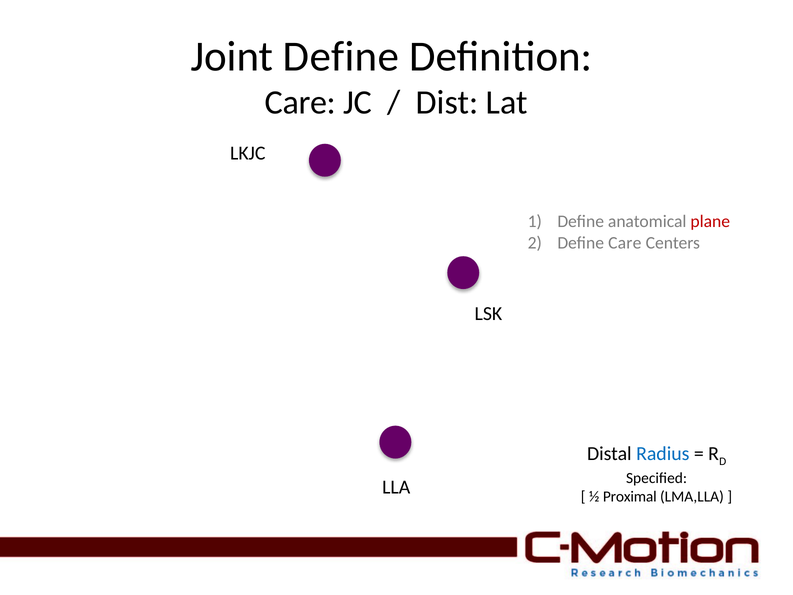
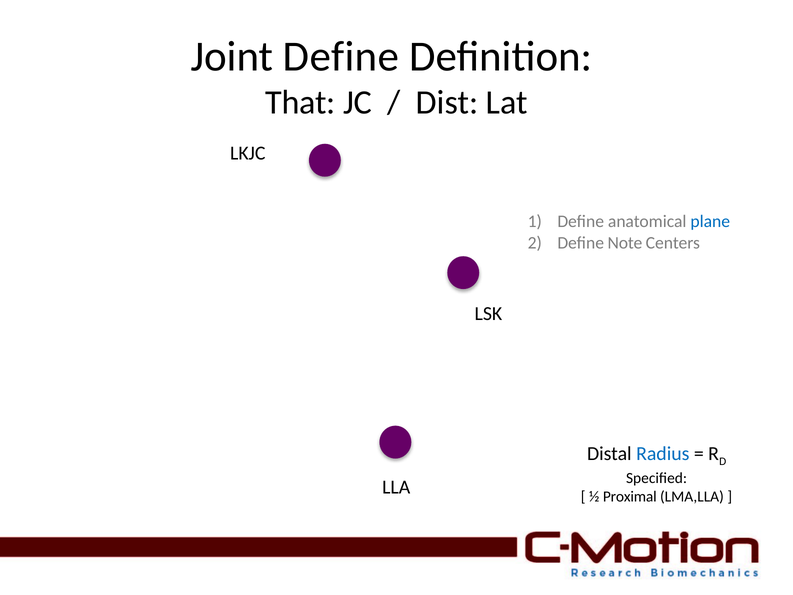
Care: Care -> That (300, 102)
plane colour: red -> blue (710, 222)
Define Care: Care -> Note (625, 243)
